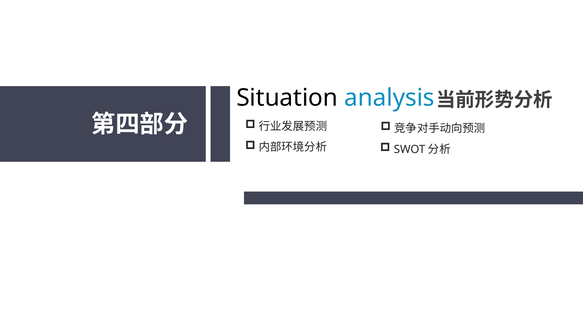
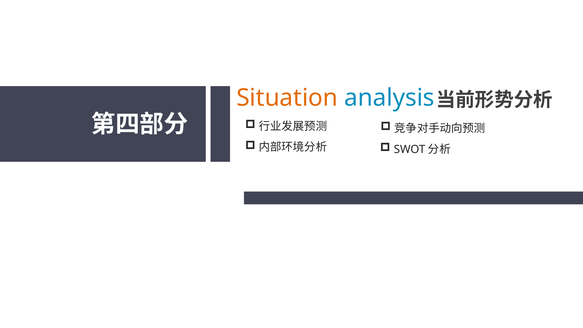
Situation colour: black -> orange (287, 98)
